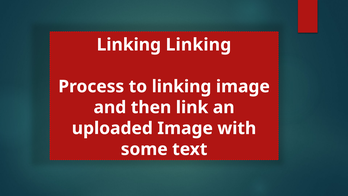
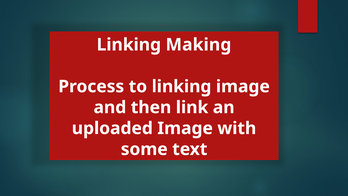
Linking Linking: Linking -> Making (198, 45)
